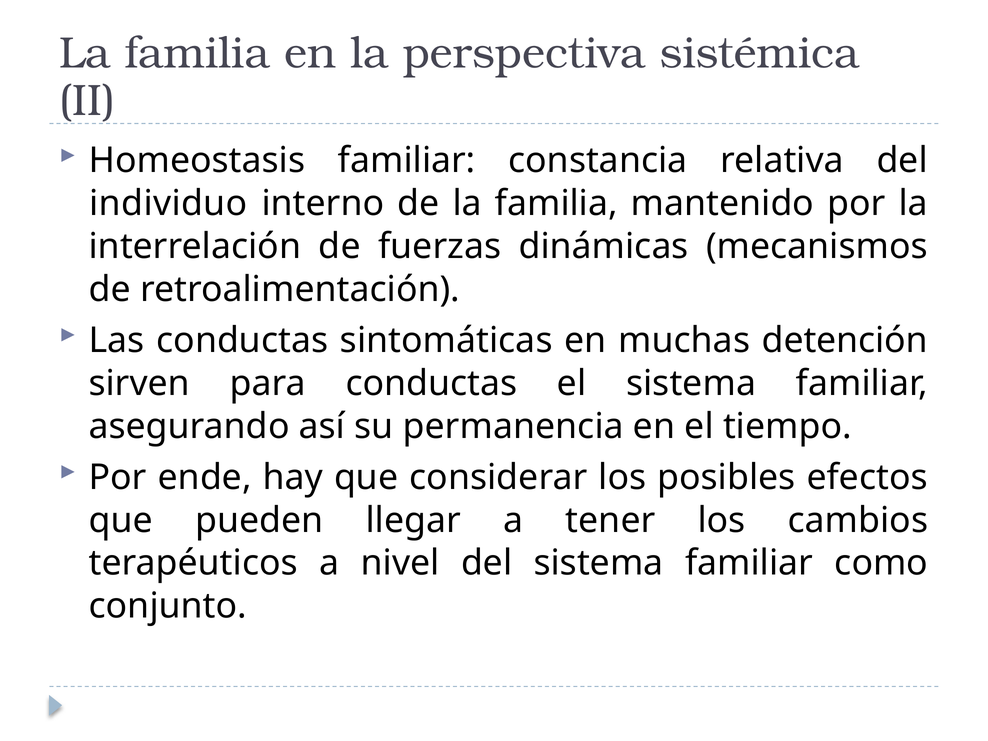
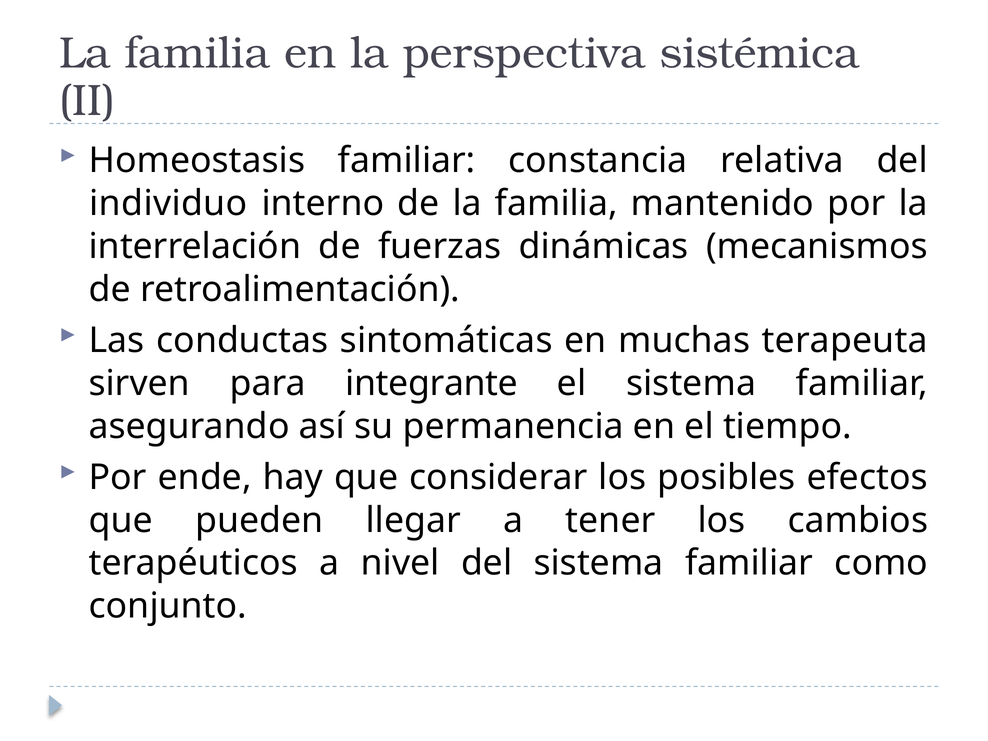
detención: detención -> terapeuta (845, 340)
para conductas: conductas -> integrante (432, 383)
